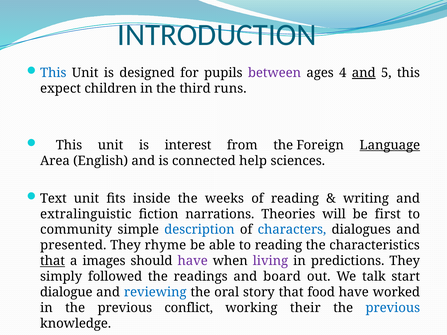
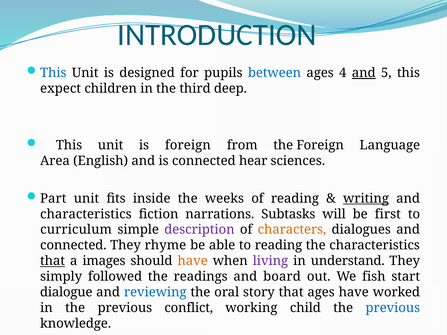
between colour: purple -> blue (274, 73)
runs: runs -> deep (230, 89)
is interest: interest -> foreign (188, 145)
Language underline: present -> none (390, 145)
help: help -> hear (253, 161)
Text: Text -> Part (53, 199)
writing underline: none -> present (366, 199)
extralinguistic: extralinguistic -> characteristics (86, 214)
Theories: Theories -> Subtasks (288, 214)
community: community -> curriculum (76, 230)
description colour: blue -> purple (199, 230)
characters colour: blue -> orange (292, 230)
presented: presented -> connected (73, 246)
have colour: purple -> orange (193, 261)
predictions: predictions -> understand (348, 261)
talk: talk -> fish (374, 277)
that food: food -> ages (321, 292)
their: their -> child (305, 308)
